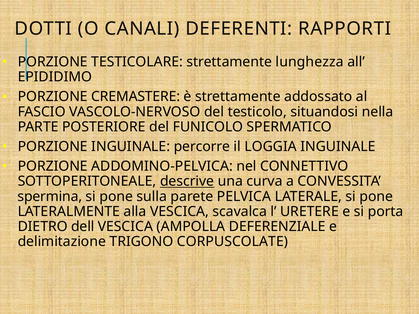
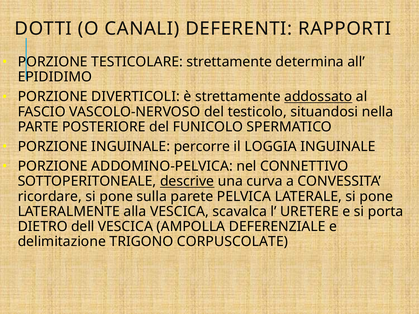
lunghezza: lunghezza -> determina (310, 62)
CREMASTERE: CREMASTERE -> DIVERTICOLI (136, 97)
addossato underline: none -> present (318, 97)
spermina: spermina -> ricordare (50, 197)
